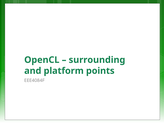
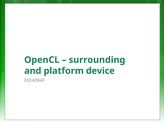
points: points -> device (100, 71)
